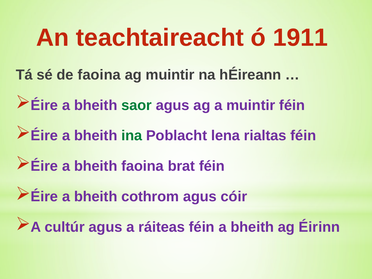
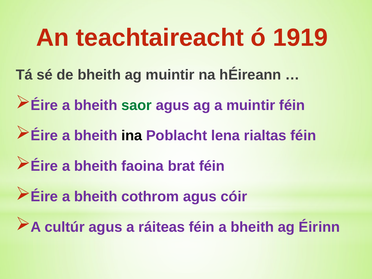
1911: 1911 -> 1919 (300, 38)
de faoina: faoina -> bheith (99, 75)
ina colour: green -> black (132, 136)
